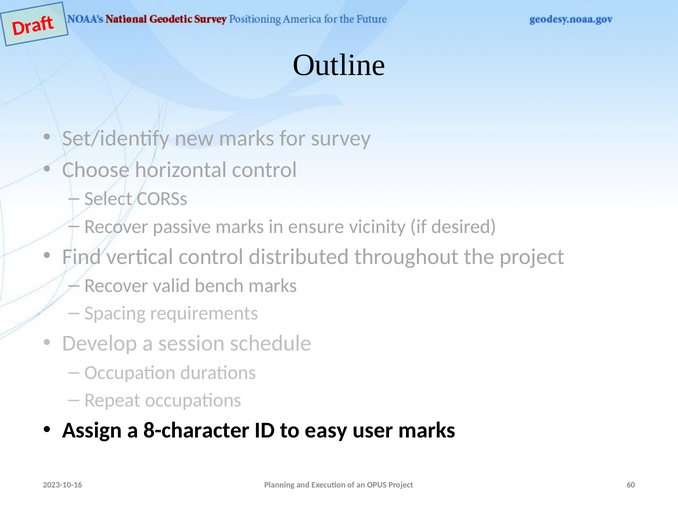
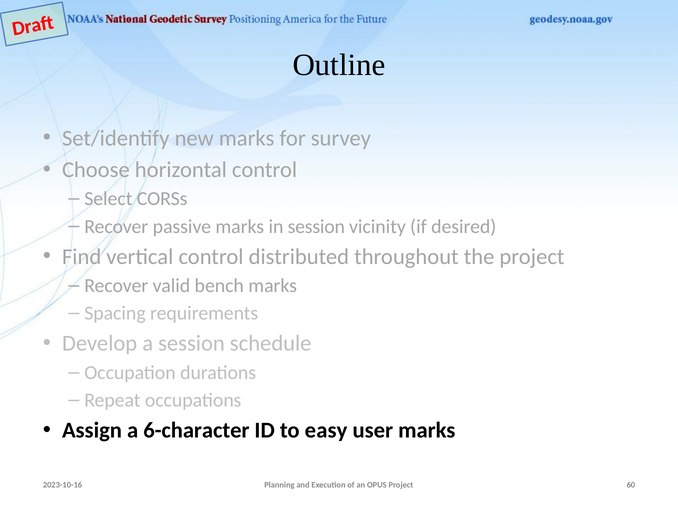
in ensure: ensure -> session (316, 227)
8-character: 8-character -> 6-character (196, 431)
